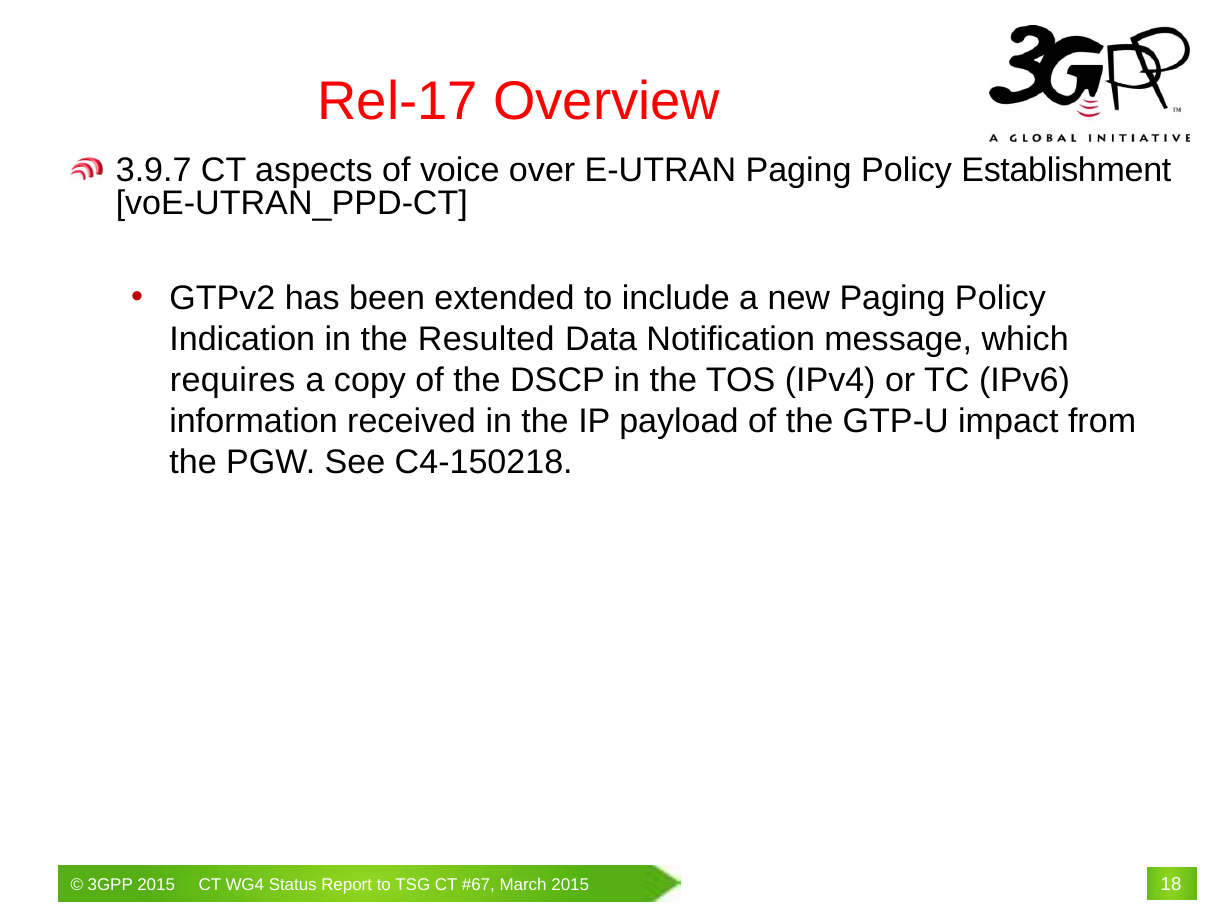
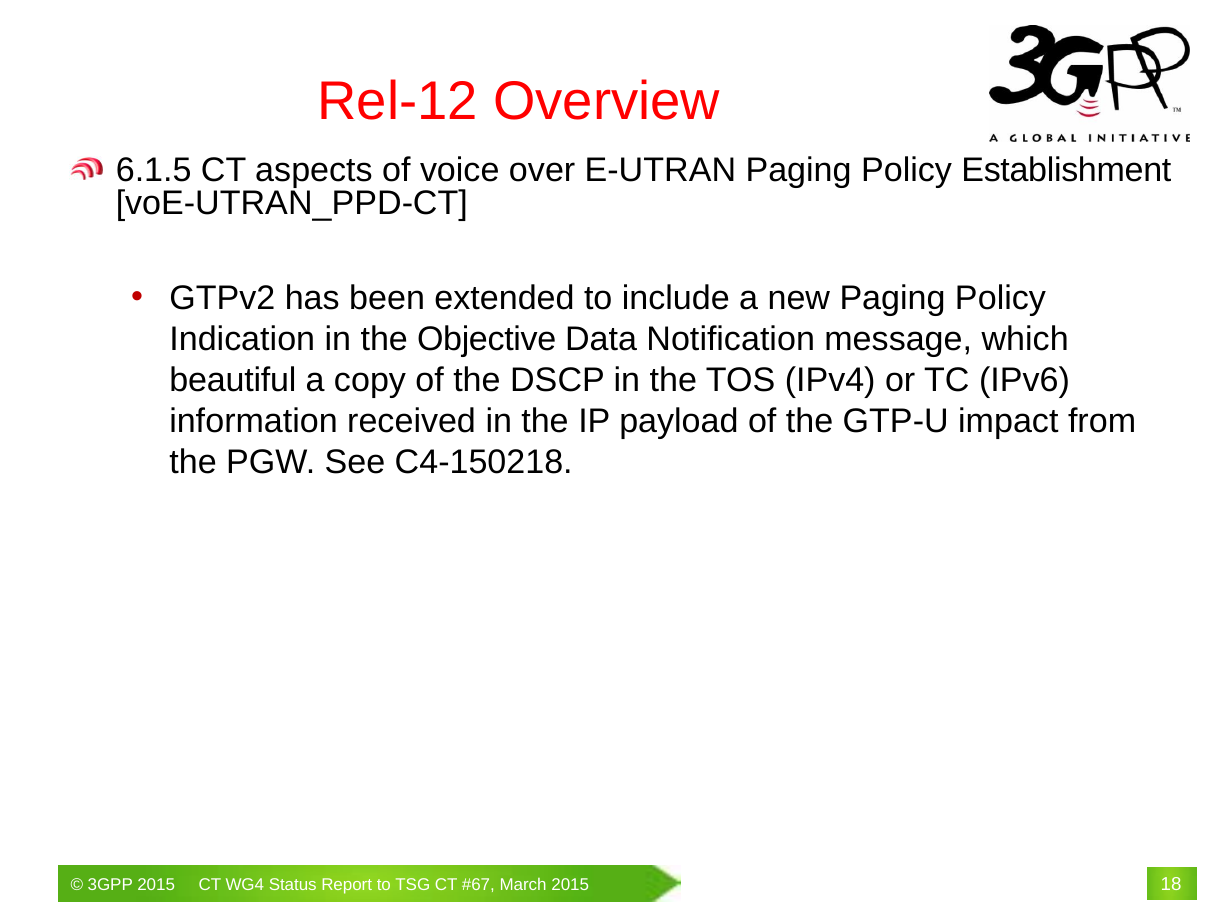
Rel-17: Rel-17 -> Rel-12 (398, 101)
3.9.7: 3.9.7 -> 6.1.5 (154, 171)
Resulted: Resulted -> Objective (487, 339)
requires: requires -> beautiful (233, 380)
